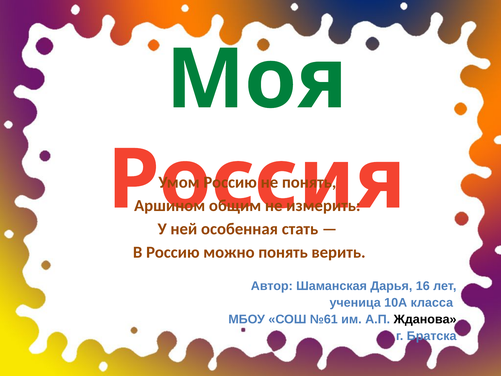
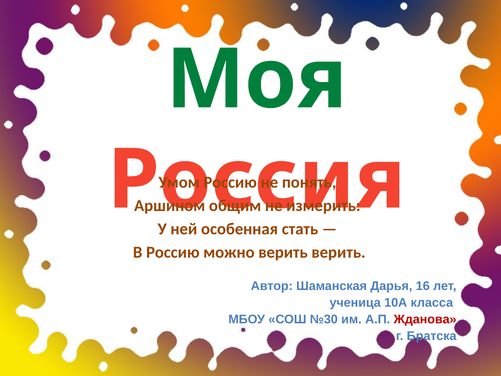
можно понять: понять -> верить (283, 252)
№61: №61 -> №30 (324, 319)
Жданова colour: black -> red (425, 319)
